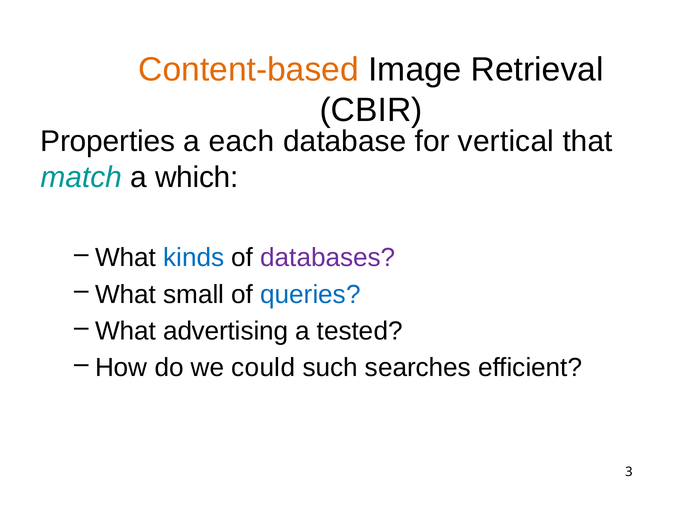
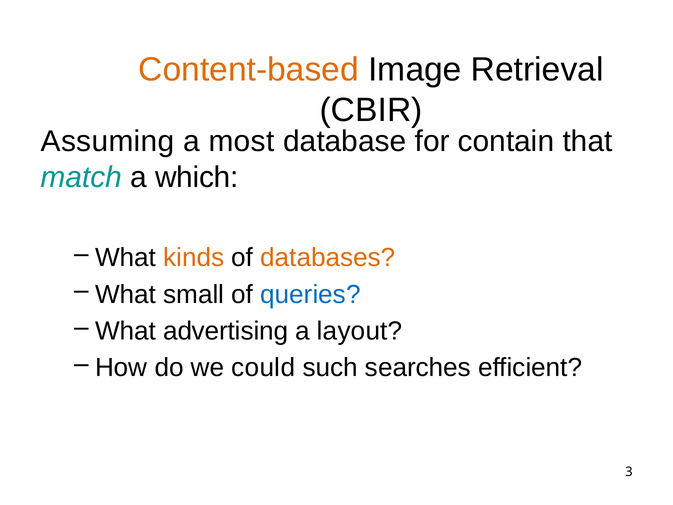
Properties: Properties -> Assuming (108, 141)
each: each -> most (241, 141)
vertical: vertical -> contain (506, 141)
kinds colour: blue -> orange (194, 258)
databases colour: purple -> orange (328, 258)
tested: tested -> layout (360, 331)
